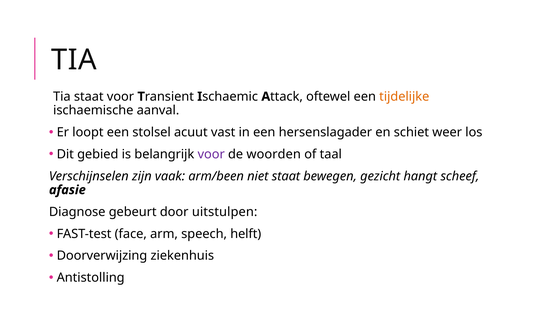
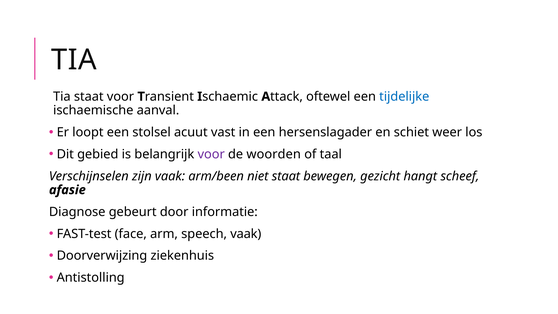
tijdelijke colour: orange -> blue (404, 96)
uitstulpen: uitstulpen -> informatie (225, 212)
speech helft: helft -> vaak (246, 234)
